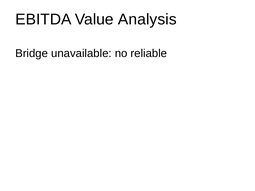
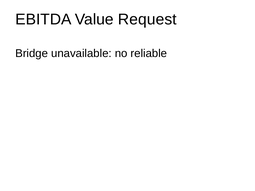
Analysis: Analysis -> Request (147, 19)
